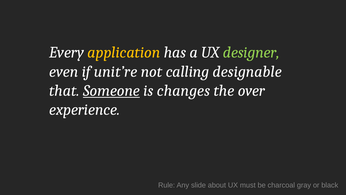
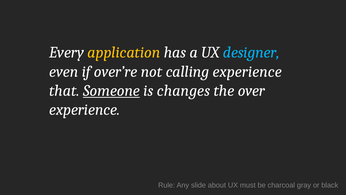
designer colour: light green -> light blue (251, 52)
unit’re: unit’re -> over’re (116, 71)
calling designable: designable -> experience (247, 71)
